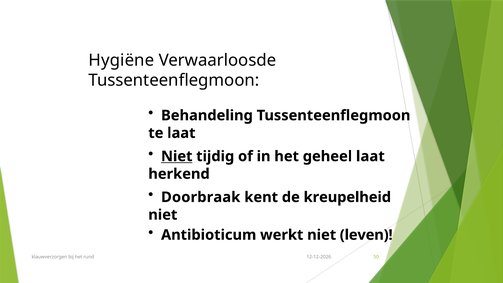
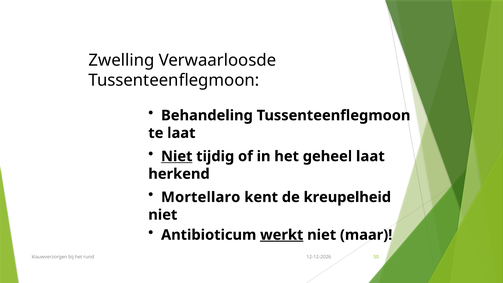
Hygiëne: Hygiëne -> Zwelling (121, 60)
Doorbraak: Doorbraak -> Mortellaro (201, 197)
werkt underline: none -> present (282, 235)
leven: leven -> maar (366, 235)
